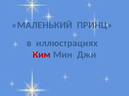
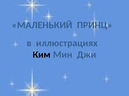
Ким colour: red -> black (42, 55)
